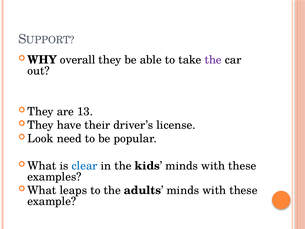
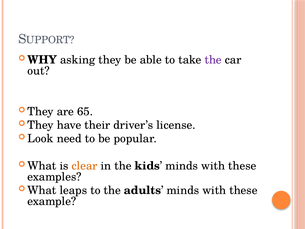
overall: overall -> asking (78, 60)
13: 13 -> 65 (85, 111)
clear colour: blue -> orange (85, 166)
